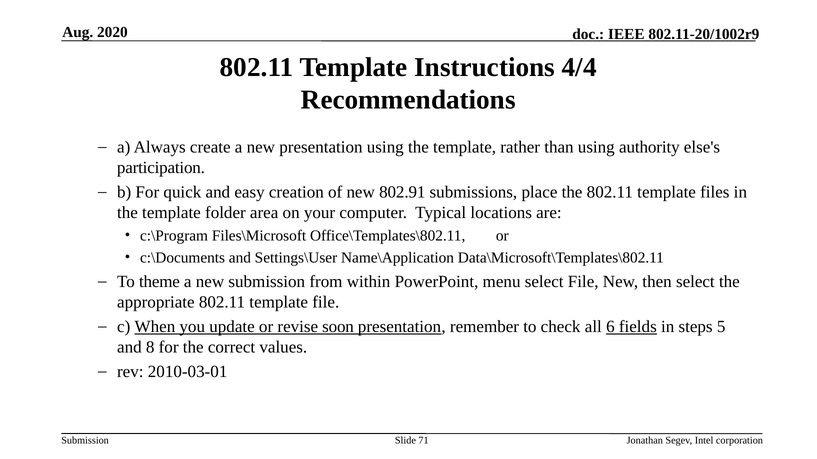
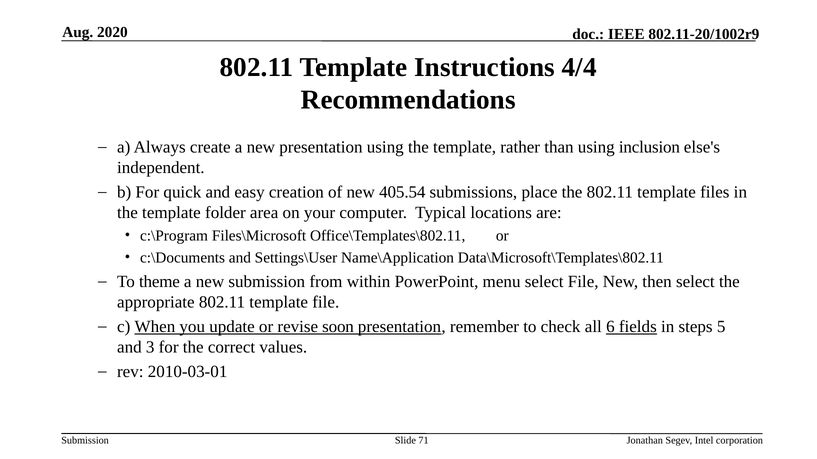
authority: authority -> inclusion (649, 147)
participation: participation -> independent (161, 168)
802.91: 802.91 -> 405.54 (402, 192)
8: 8 -> 3 (150, 347)
